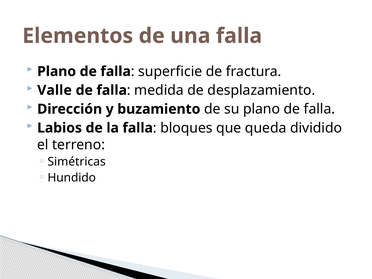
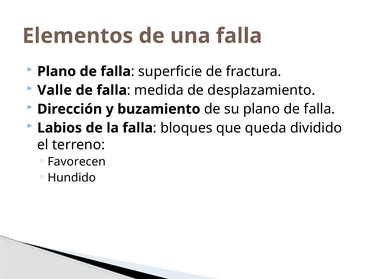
Simétricas: Simétricas -> Favorecen (77, 162)
